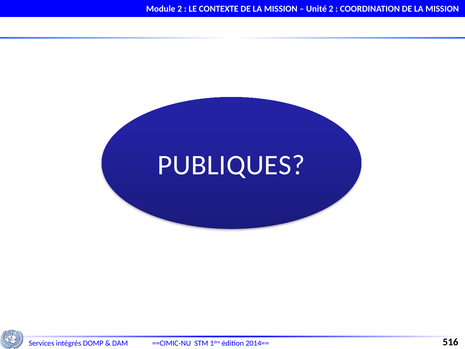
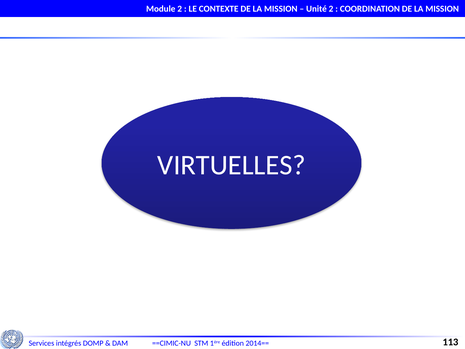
PUBLIQUES: PUBLIQUES -> VIRTUELLES (231, 165)
516: 516 -> 113 (450, 342)
